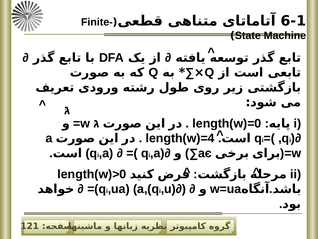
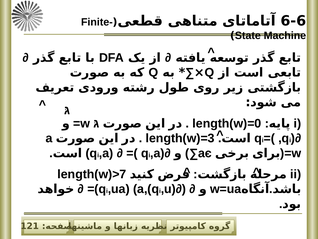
6-1: 6-1 -> 6-6 (293, 21)
length(w)=4: length(w)=4 -> length(w)=3 (180, 138)
length(w)>0: length(w)>0 -> length(w)>7 (92, 174)
